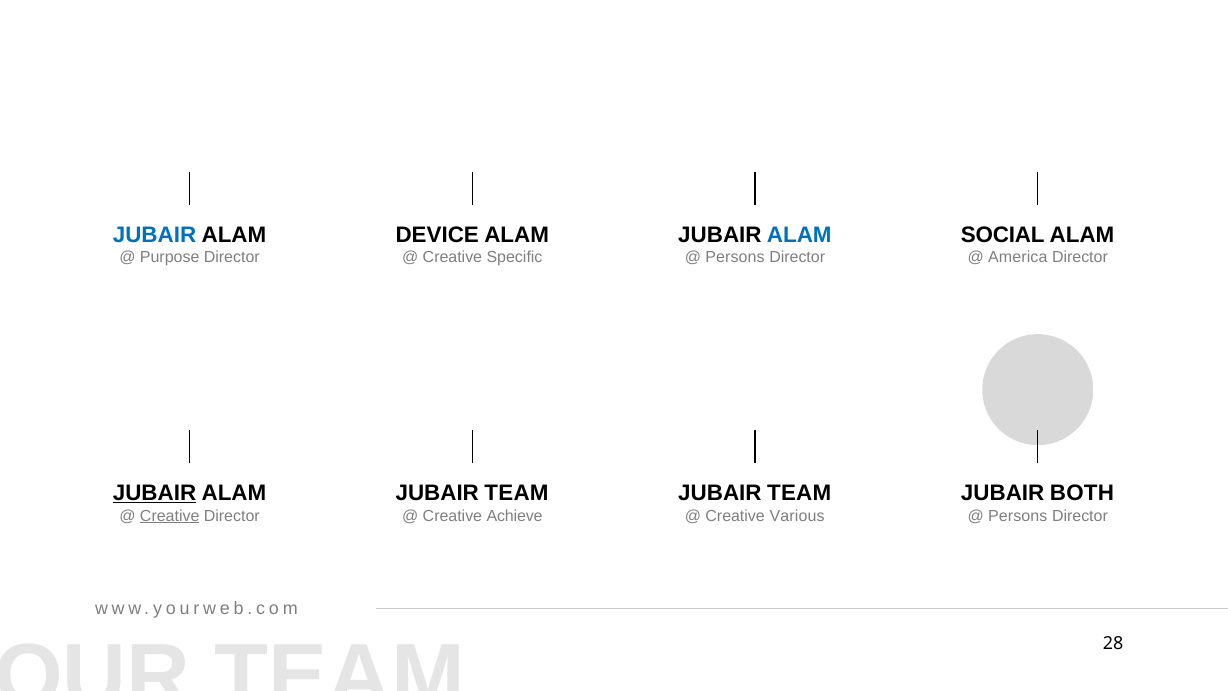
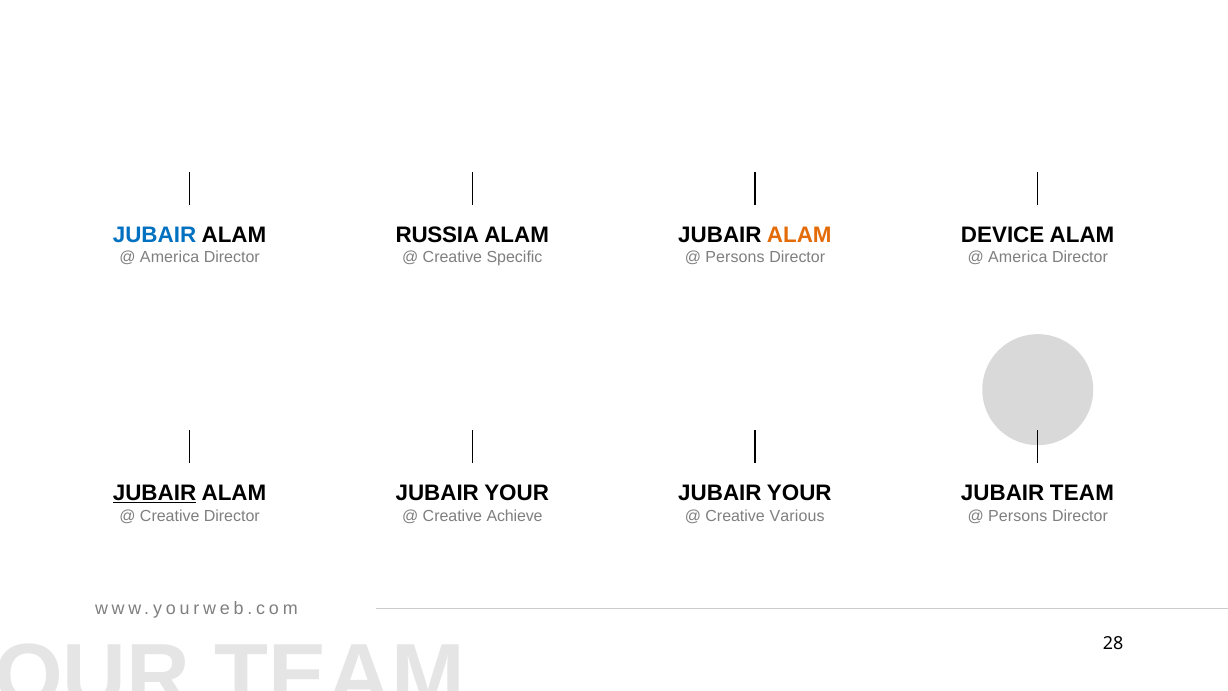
DEVICE: DEVICE -> RUSSIA (437, 235)
ALAM colour: blue -> orange (799, 235)
SOCIAL: SOCIAL -> DEVICE (1003, 235)
Purpose: Purpose -> America (170, 258)
TEAM: TEAM -> YOUR (517, 493)
TEAM: TEAM -> YOUR (799, 493)
JUBAIR BOTH: BOTH -> TEAM (1082, 493)
Creative underline: present -> none (170, 516)
